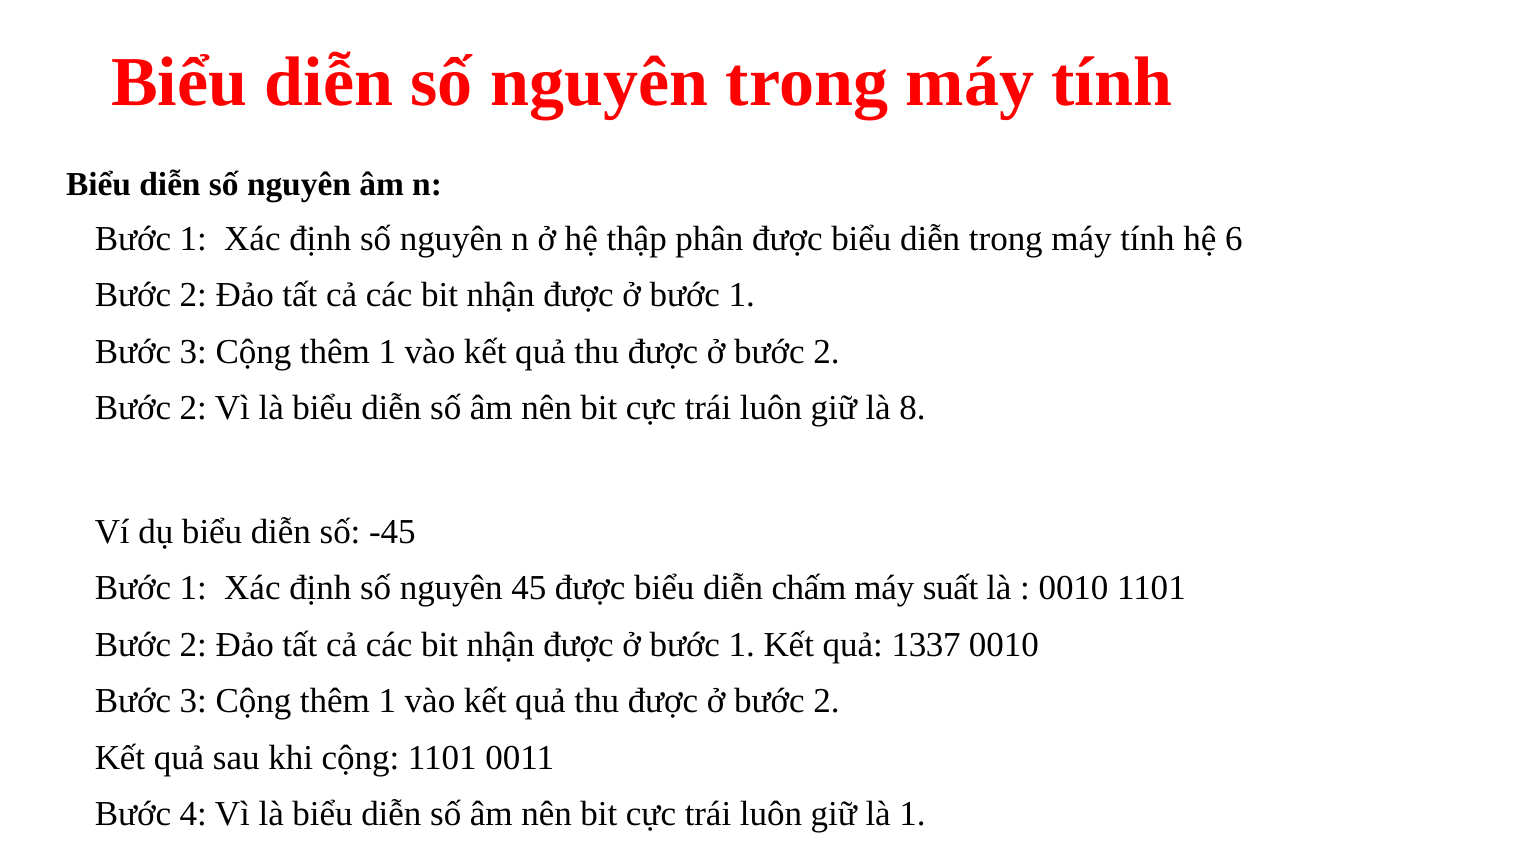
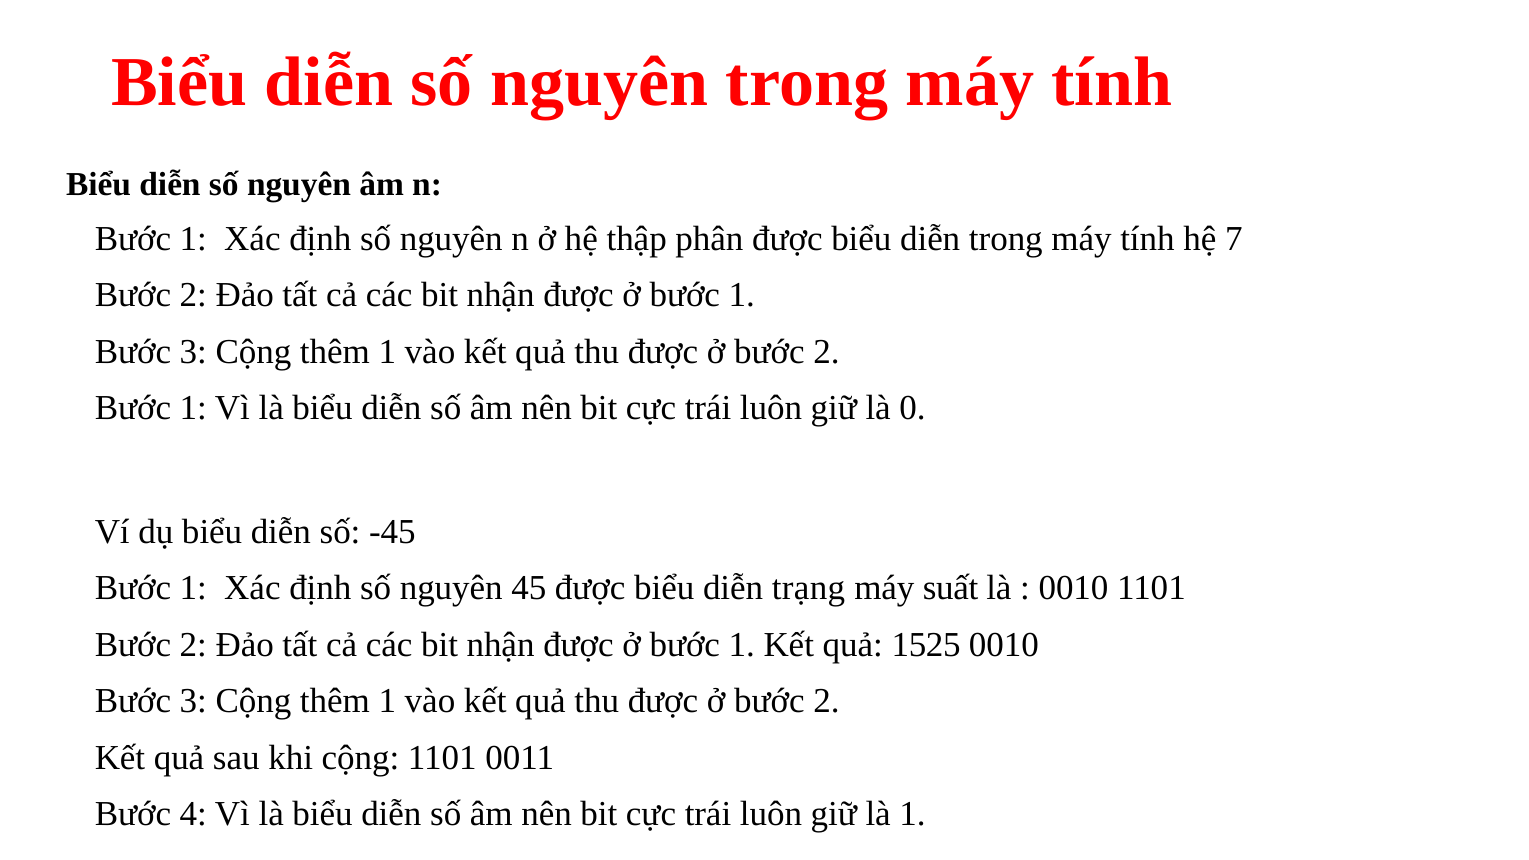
6: 6 -> 7 (1234, 239)
2: 2 -> 1 (193, 408)
8: 8 -> 0 (913, 408)
chấm: chấm -> trạng (809, 588)
1337: 1337 -> 1525 (926, 645)
